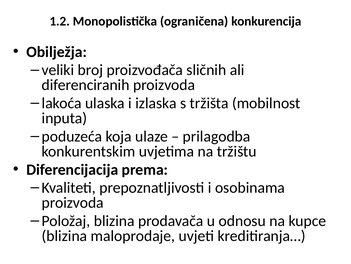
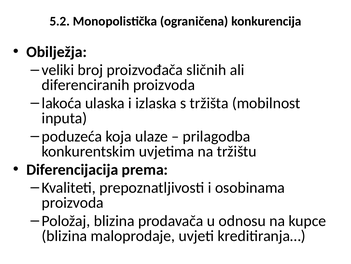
1.2: 1.2 -> 5.2 (60, 21)
